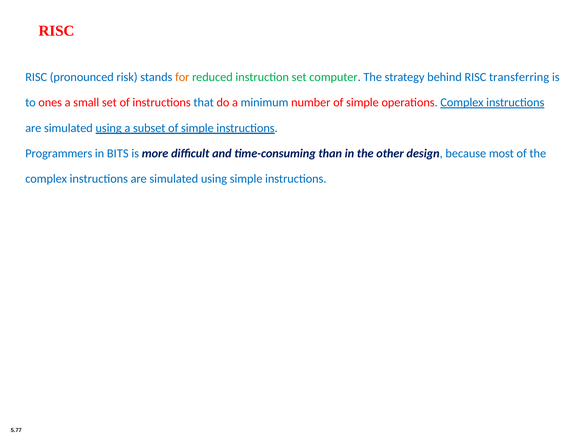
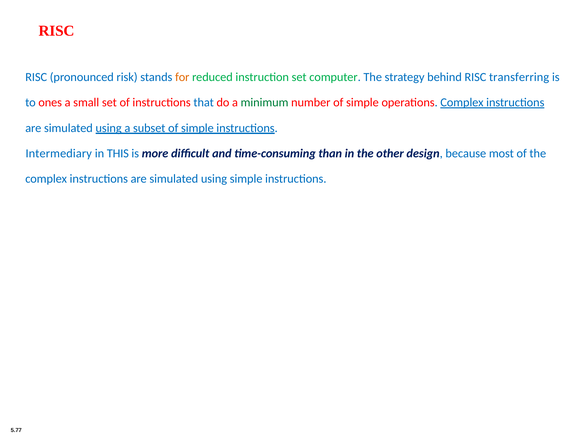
minimum colour: blue -> green (265, 102)
Programmers: Programmers -> Intermediary (59, 153)
BITS: BITS -> THIS (118, 153)
